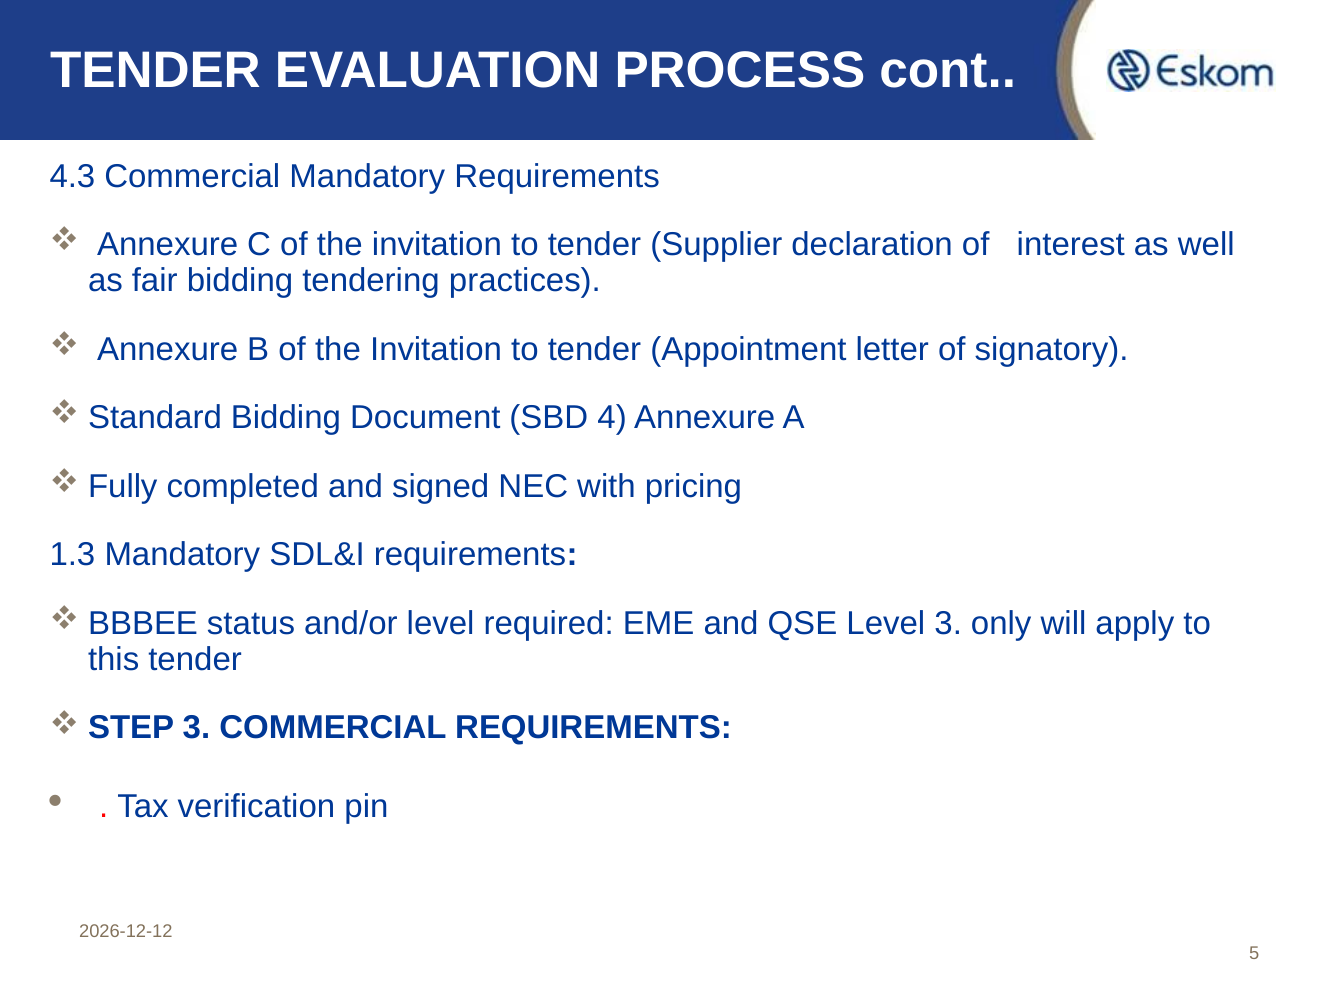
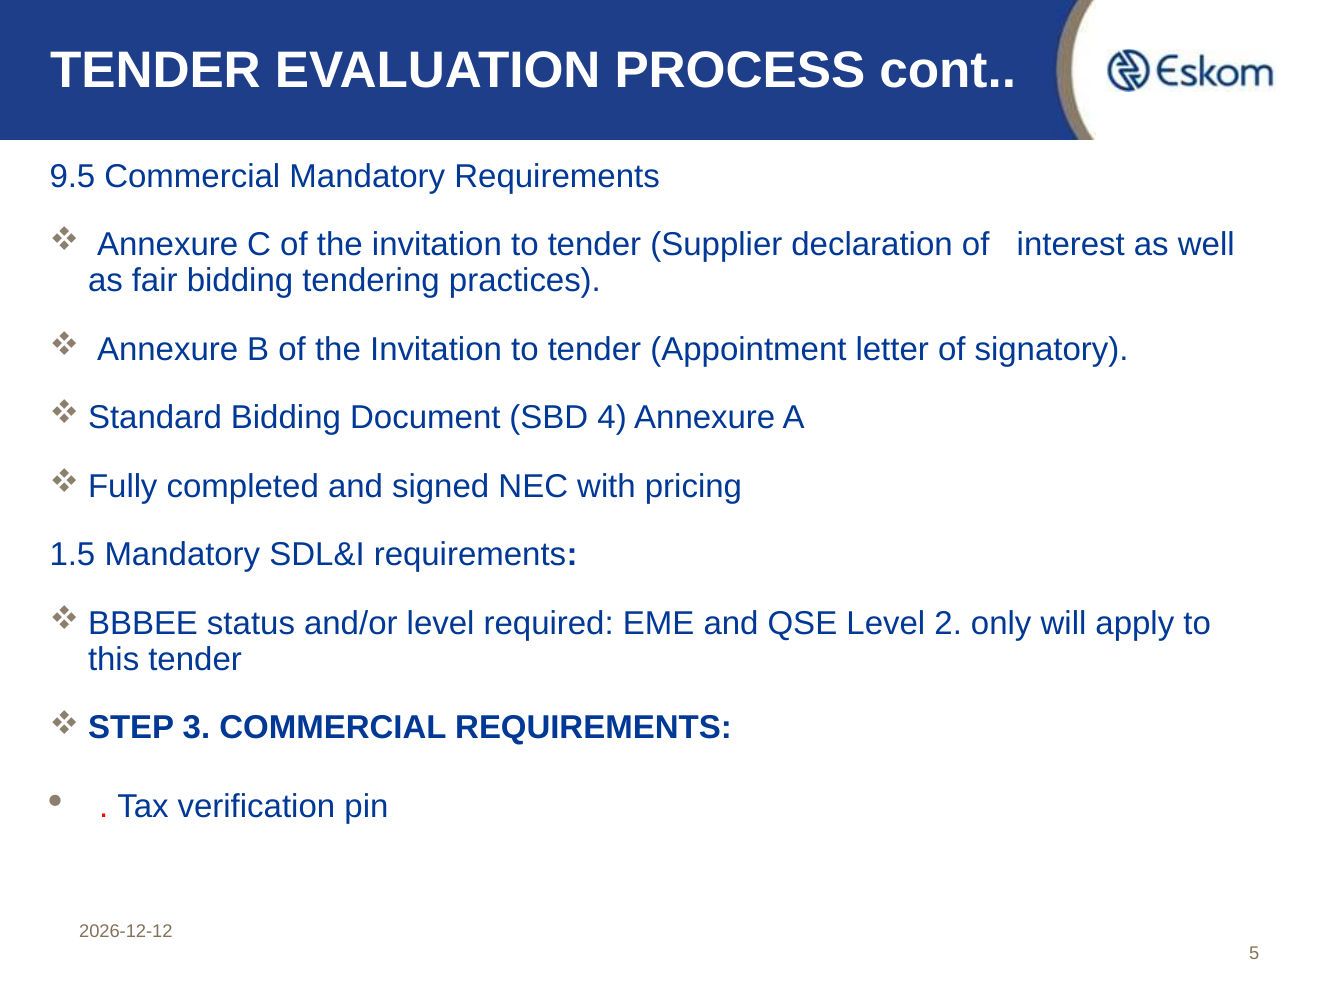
4.3: 4.3 -> 9.5 (72, 176)
1.3: 1.3 -> 1.5 (72, 555)
Level 3: 3 -> 2 (948, 624)
